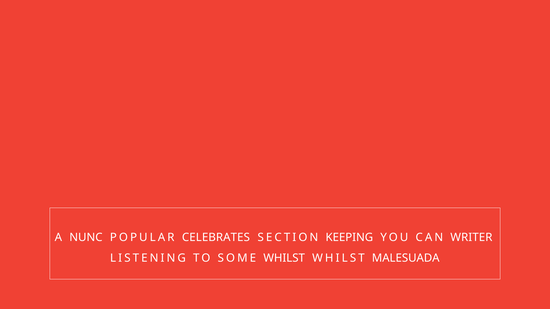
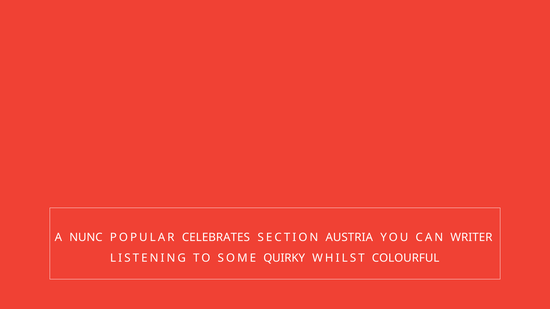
KEEPING: KEEPING -> AUSTRIA (349, 238)
SOME WHILST: WHILST -> QUIRKY (284, 258)
MALESUADA: MALESUADA -> COLOURFUL (406, 258)
